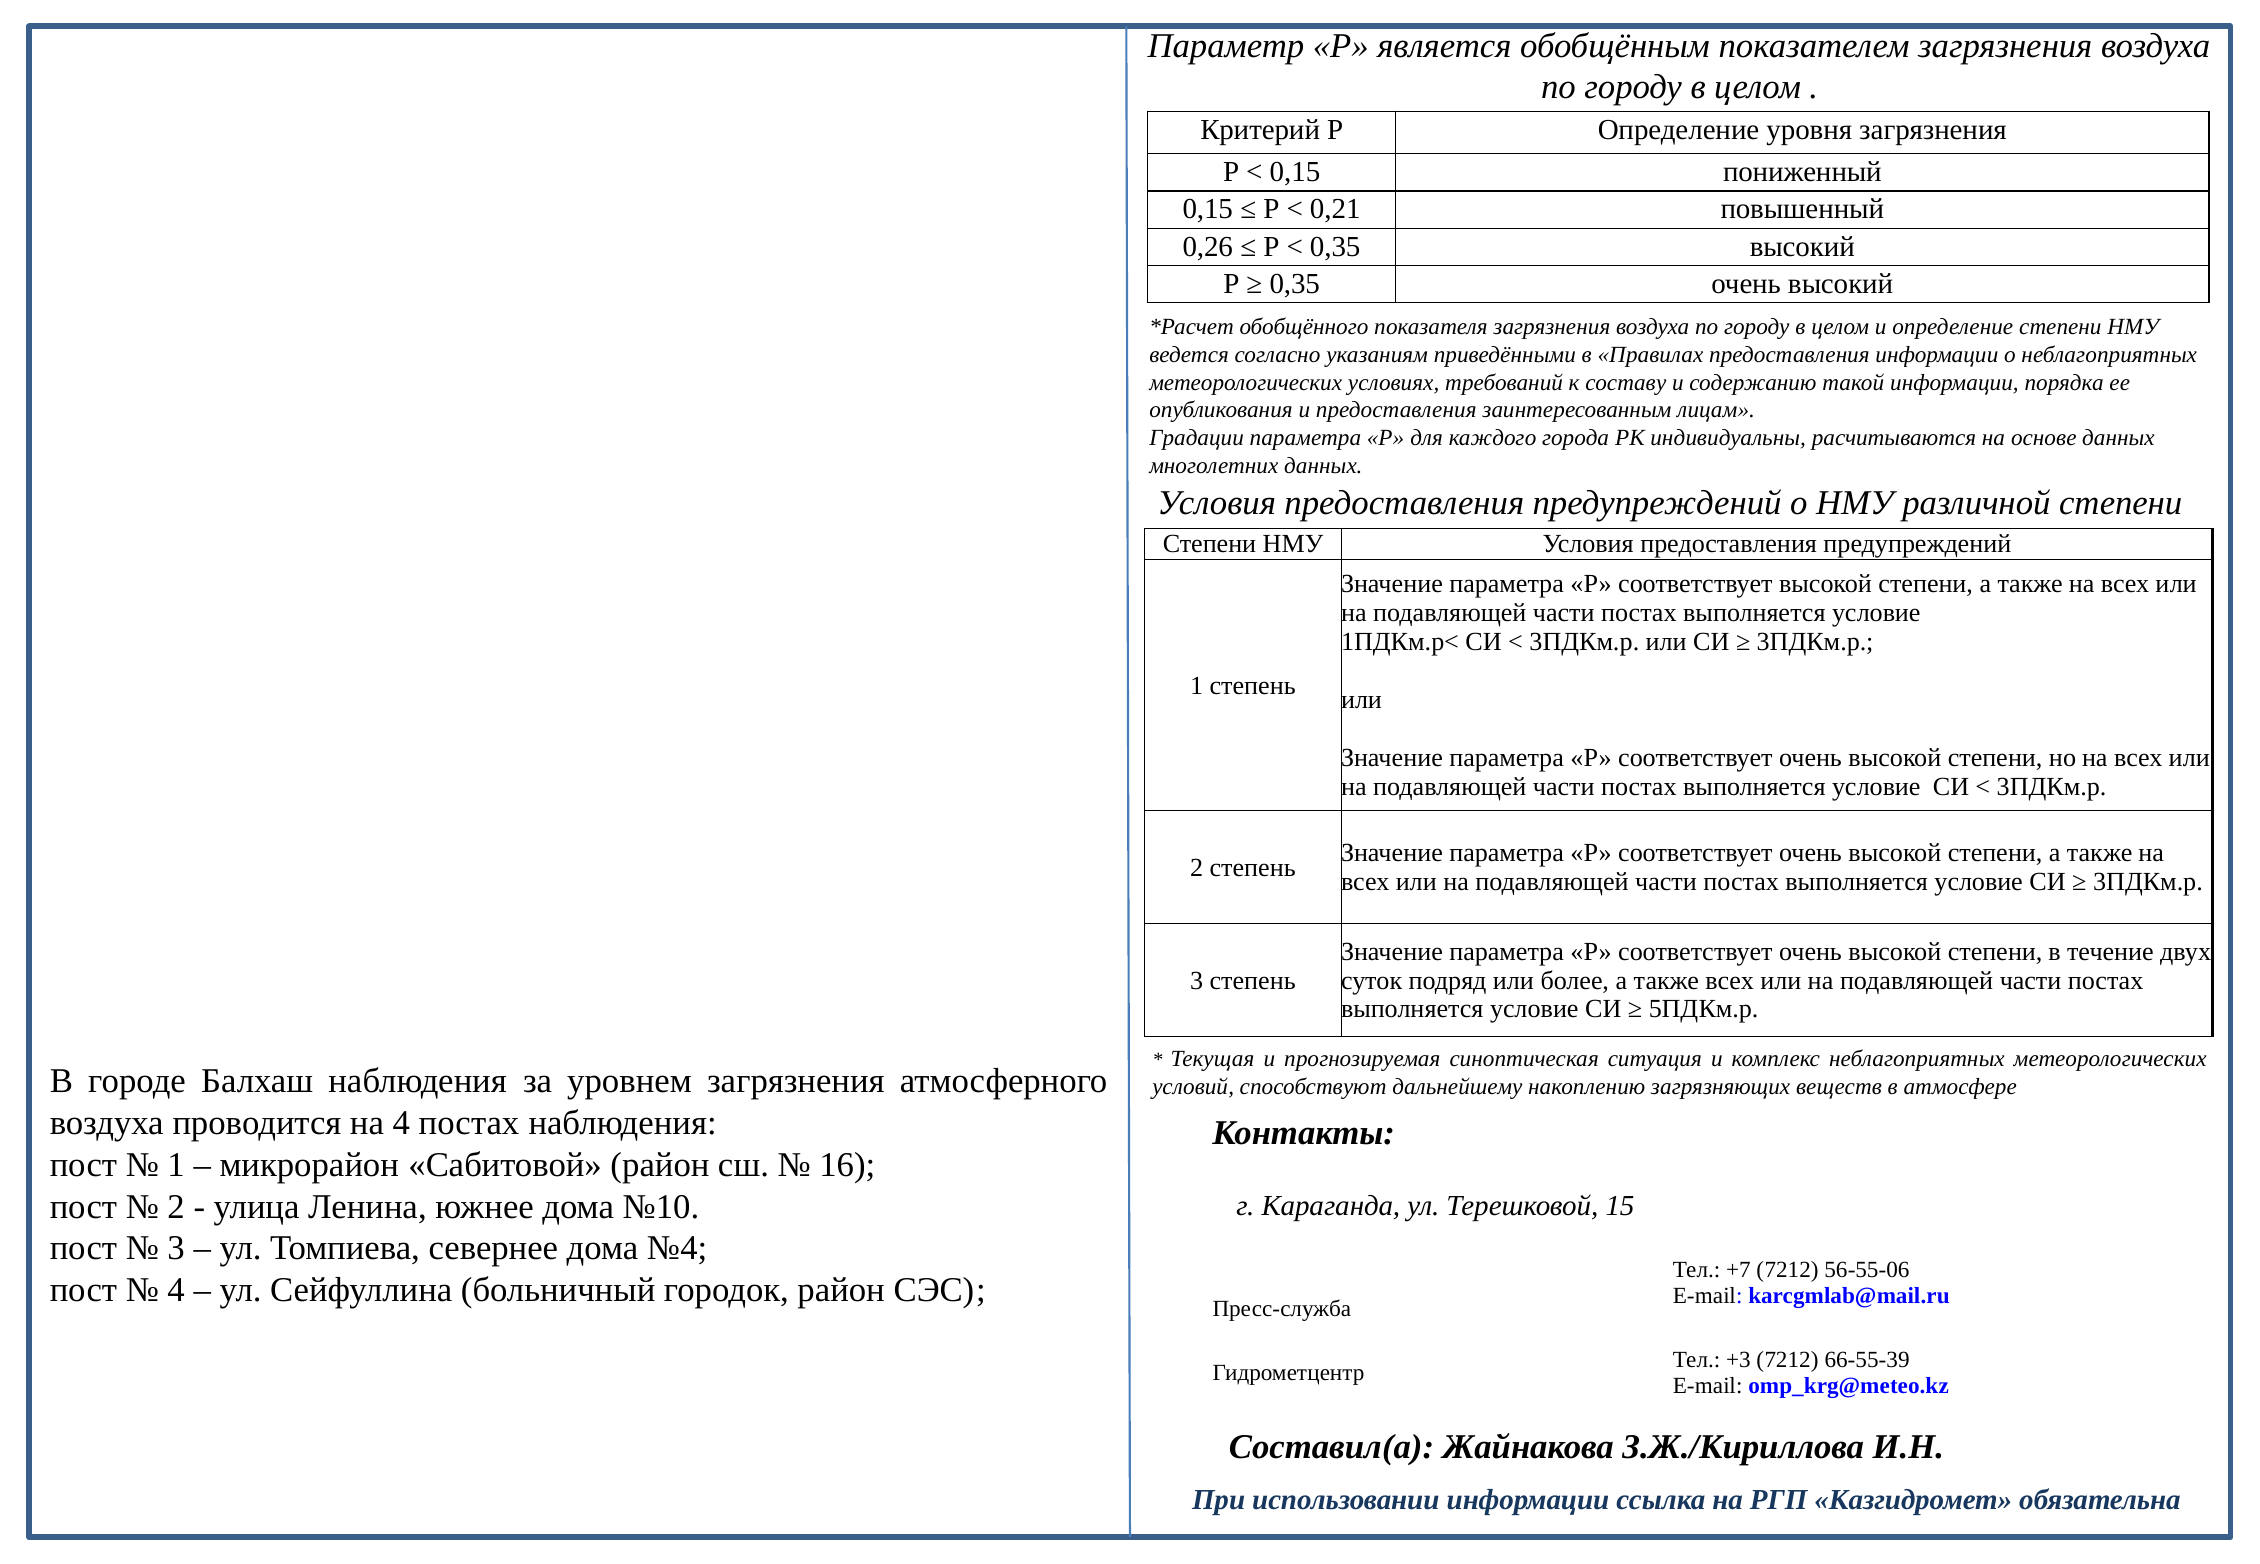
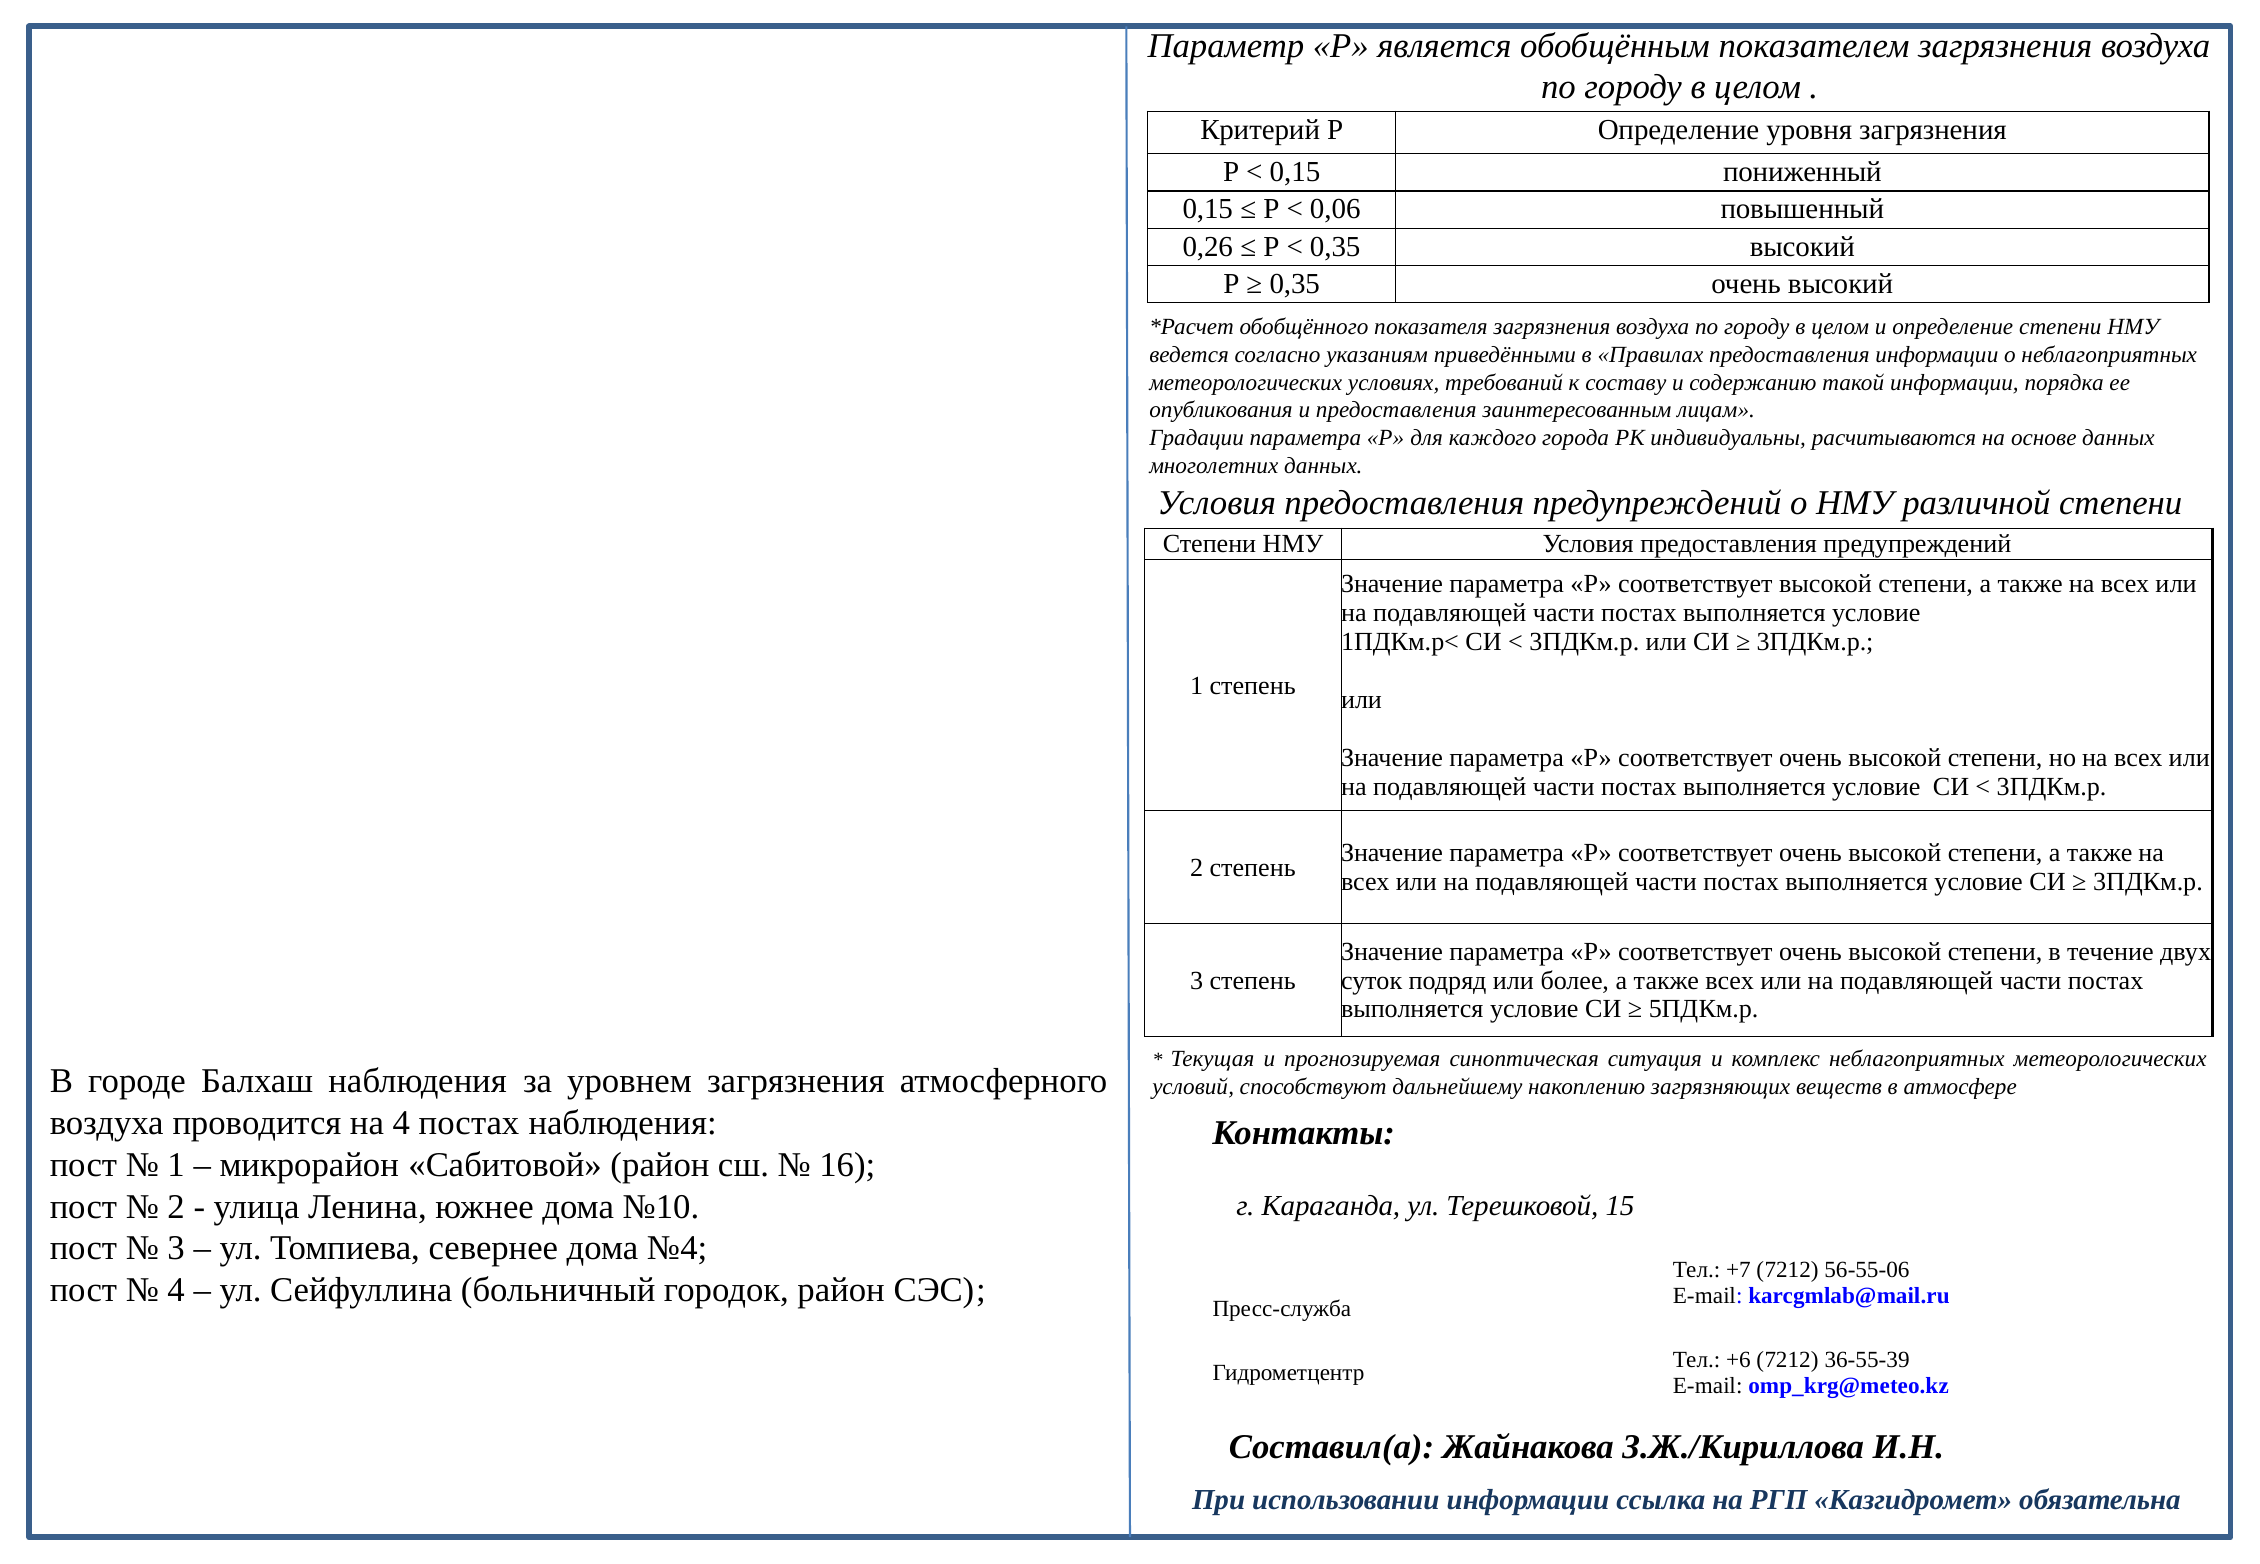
0,21: 0,21 -> 0,06 (1335, 209)
+3: +3 -> +6 (1738, 1361)
66-55-39: 66-55-39 -> 36-55-39 (1867, 1361)
